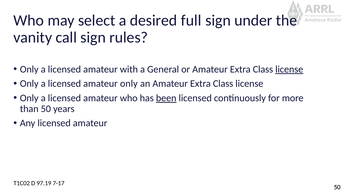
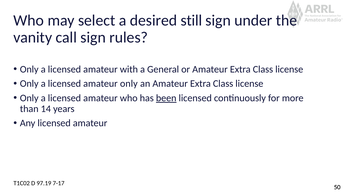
full: full -> still (191, 20)
license underline: present -> none (289, 69)
than 50: 50 -> 14 (46, 109)
